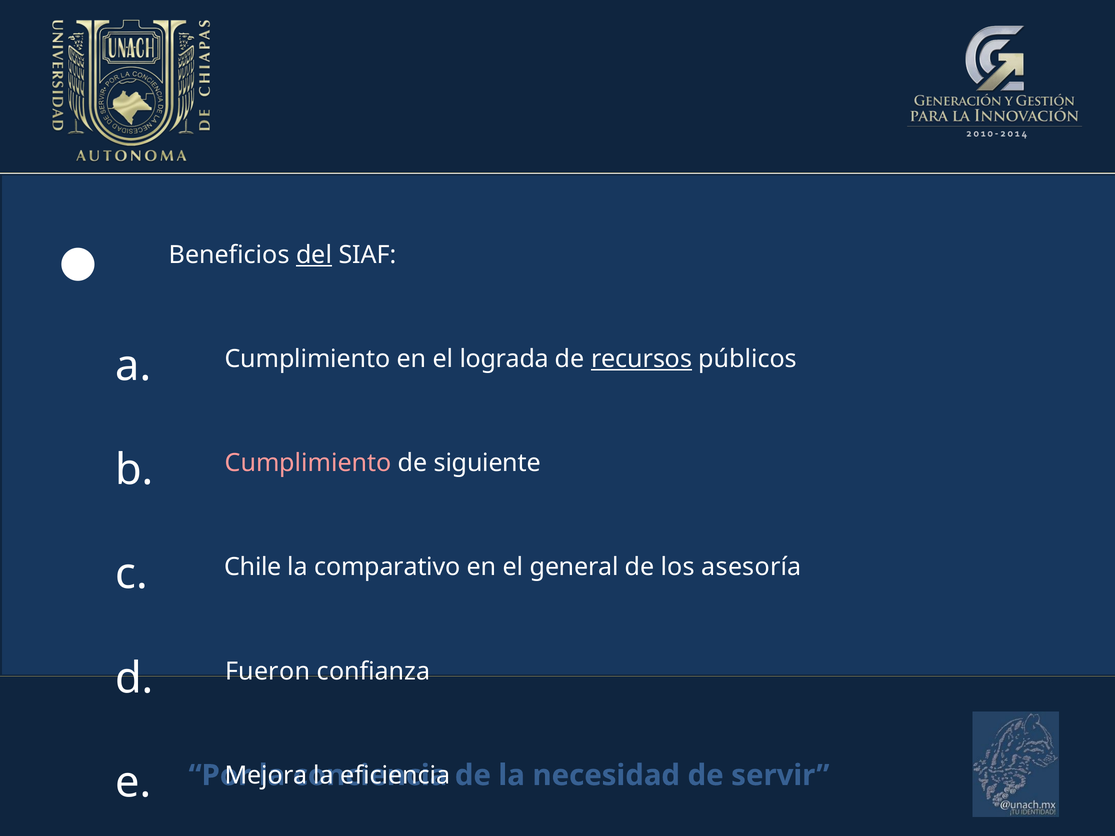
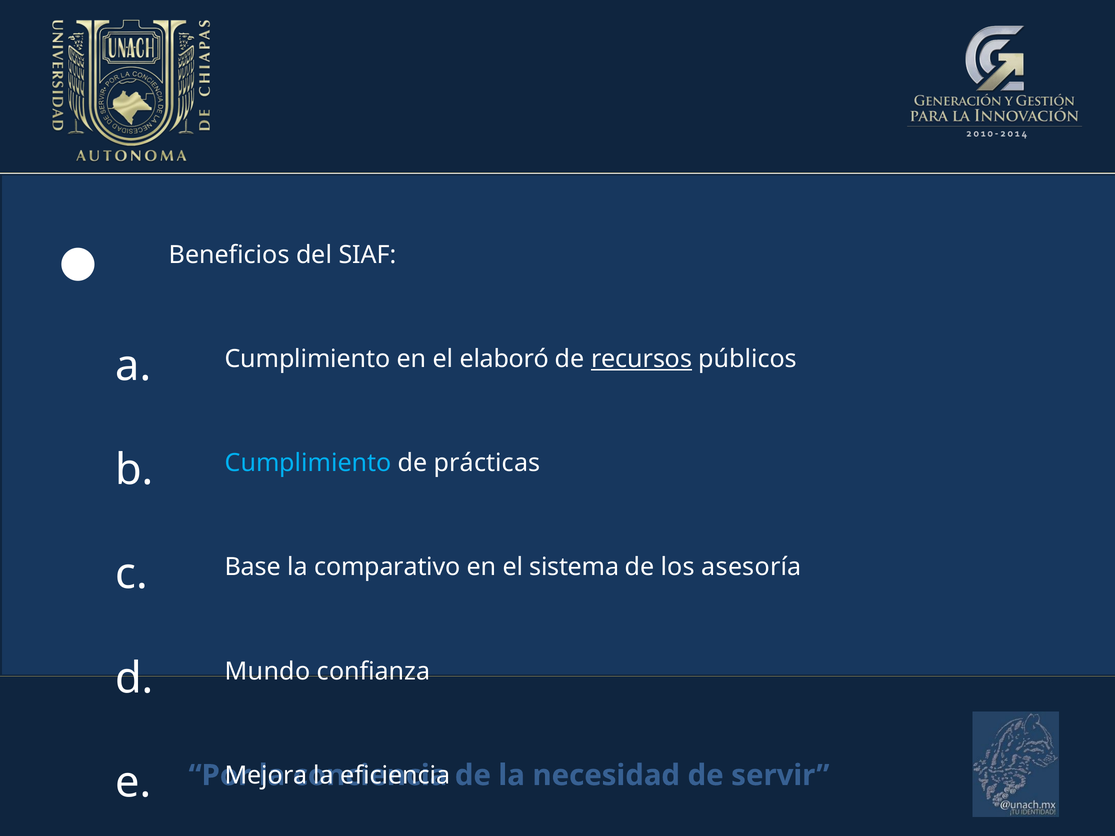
del underline: present -> none (314, 255)
lograda: lograda -> elaboró (504, 359)
Cumplimiento colour: pink -> light blue (308, 463)
siguiente: siguiente -> prácticas (487, 463)
Chile: Chile -> Base (253, 567)
general: general -> sistema (574, 567)
Fueron: Fueron -> Mundo (268, 671)
